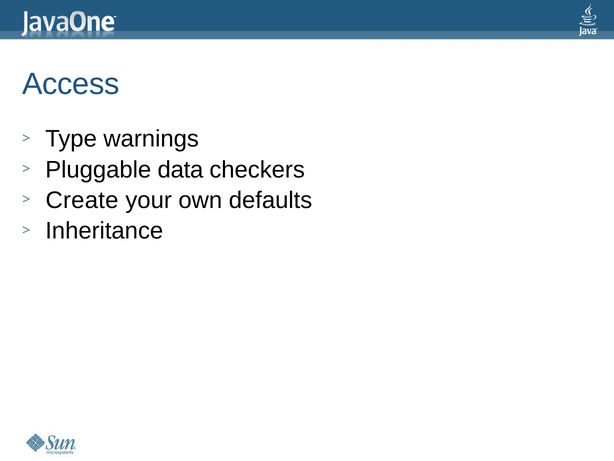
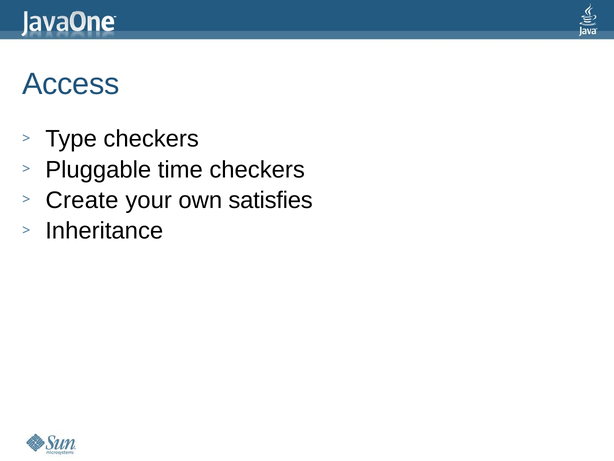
Type warnings: warnings -> checkers (151, 139)
data: data -> time (180, 169)
defaults: defaults -> satisfies (271, 200)
